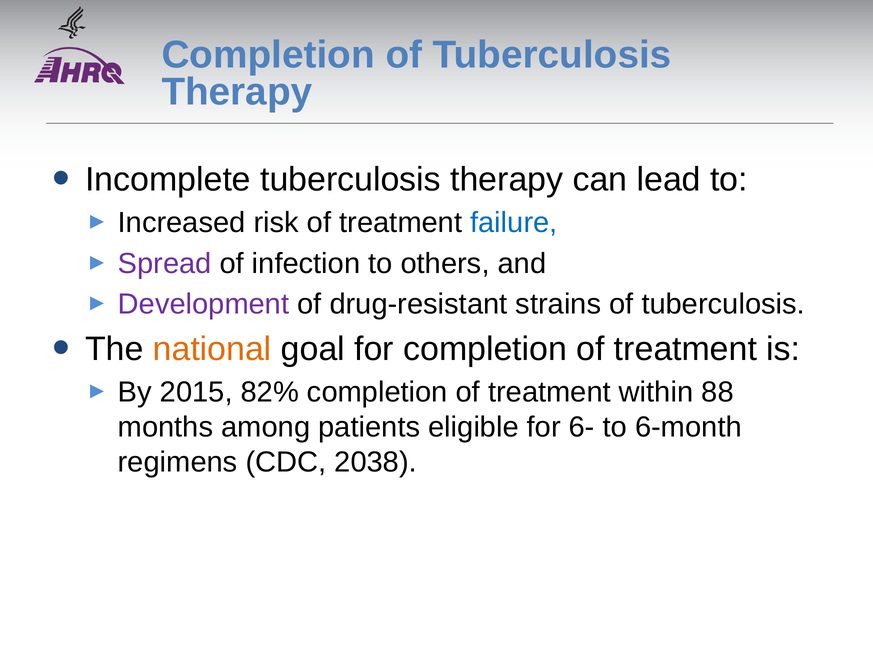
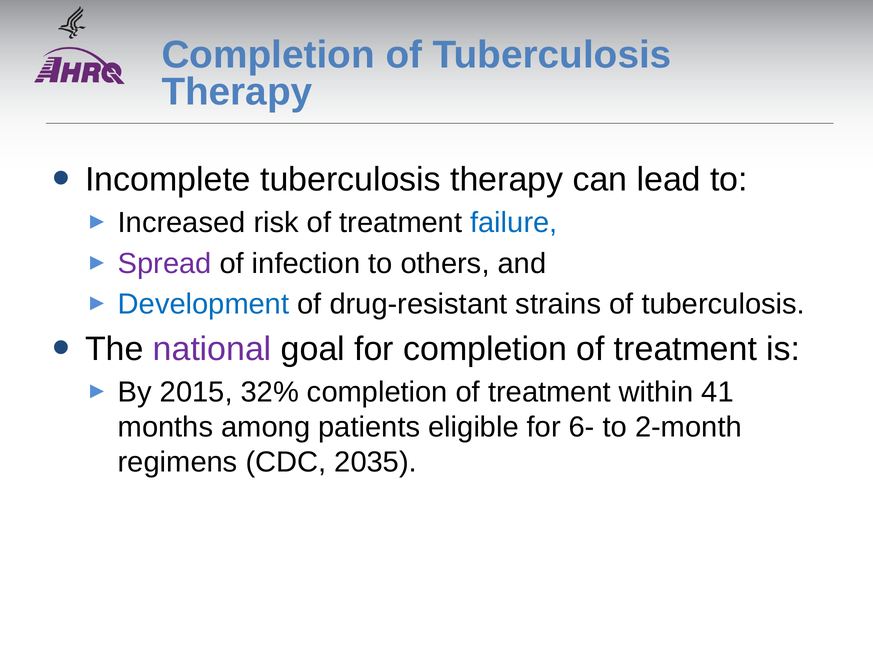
Development colour: purple -> blue (204, 305)
national colour: orange -> purple (212, 349)
82%: 82% -> 32% (270, 393)
88: 88 -> 41 (718, 393)
6-month: 6-month -> 2-month (688, 428)
2038: 2038 -> 2035 (376, 463)
